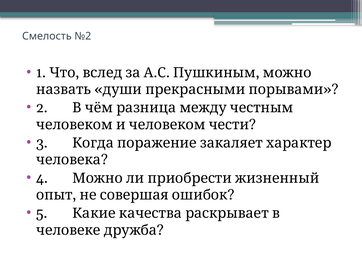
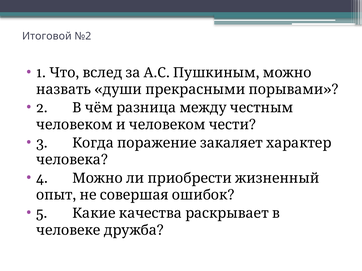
Смелость: Смелость -> Итоговой (47, 36)
